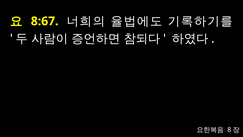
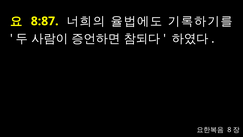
8:67: 8:67 -> 8:87 (45, 21)
